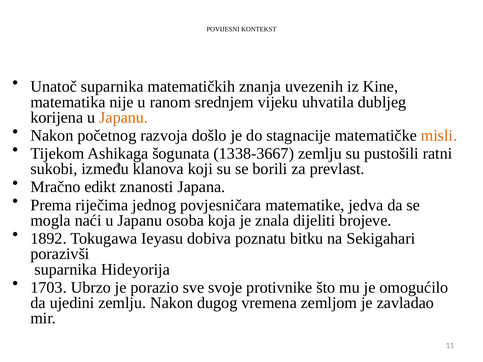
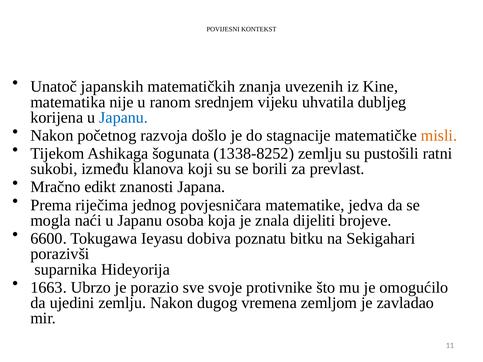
Unatoč suparnika: suparnika -> japanskih (112, 87)
Japanu colour: orange -> blue (124, 118)
1338-3667: 1338-3667 -> 1338-8252 (254, 154)
1892: 1892 -> 6600 (49, 239)
1703: 1703 -> 1663 (49, 288)
